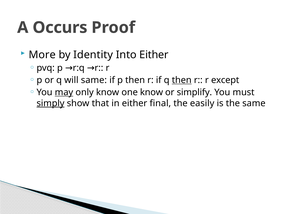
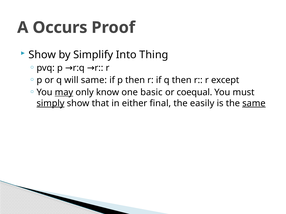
More: More -> Show (42, 55)
Identity: Identity -> Simplify (93, 55)
Into Either: Either -> Thing (154, 55)
then underline: present -> none (182, 80)
one know: know -> basic (151, 93)
simplify: simplify -> coequal (194, 93)
same underline: none -> present (254, 103)
